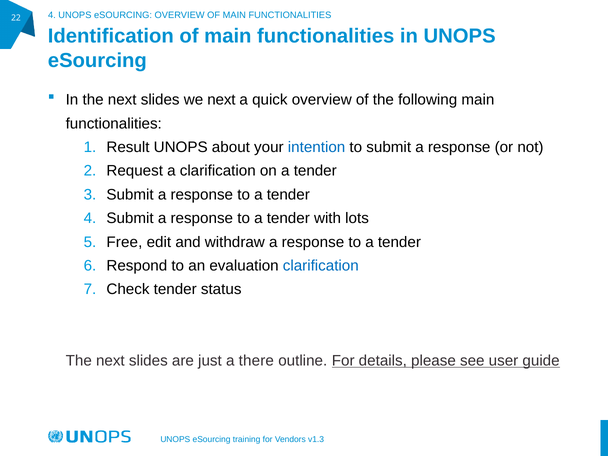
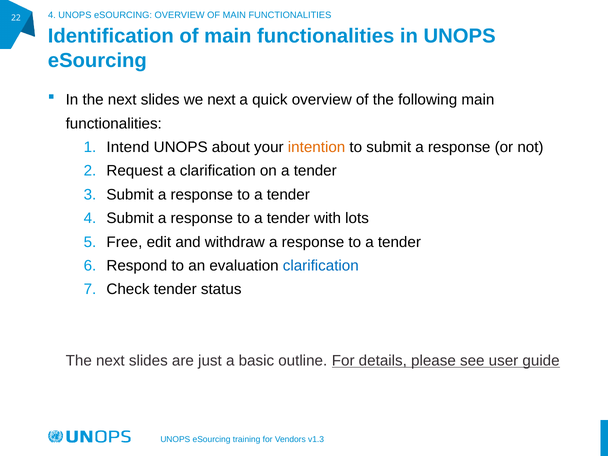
Result: Result -> Intend (128, 147)
intention colour: blue -> orange (317, 147)
there: there -> basic (256, 361)
